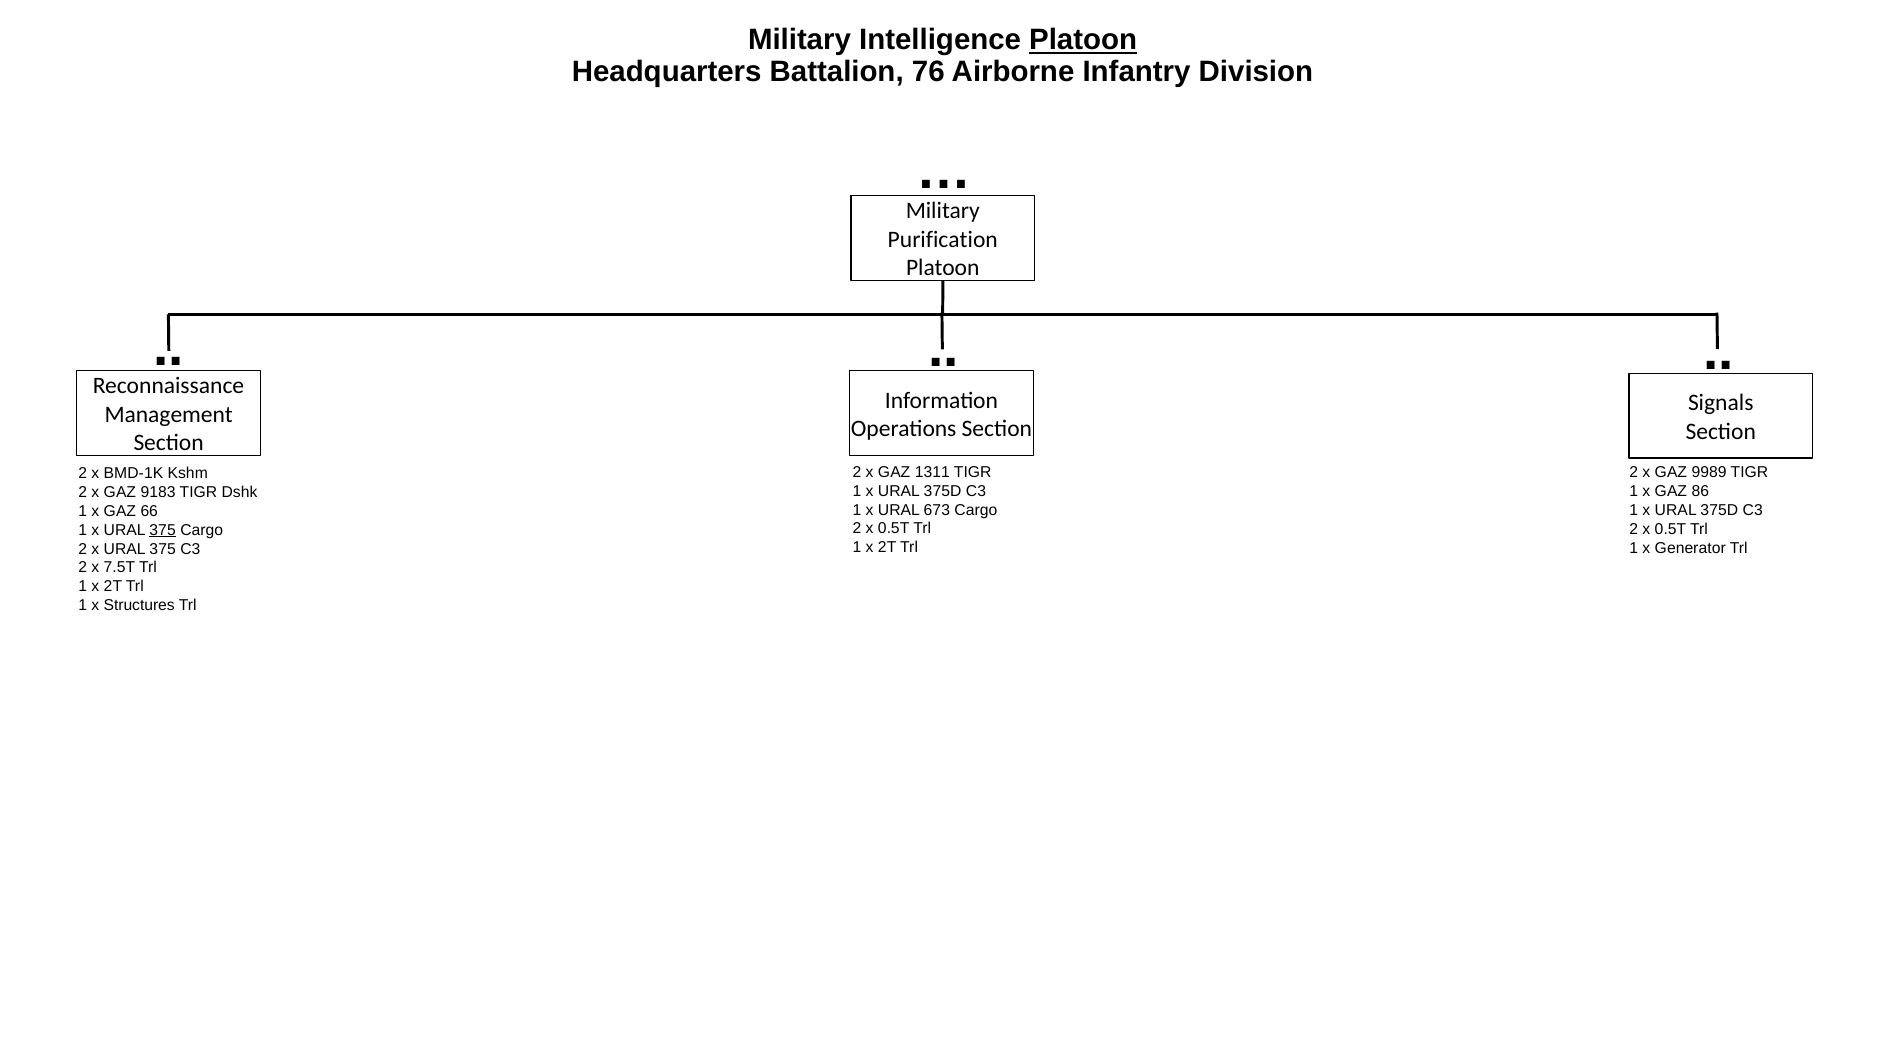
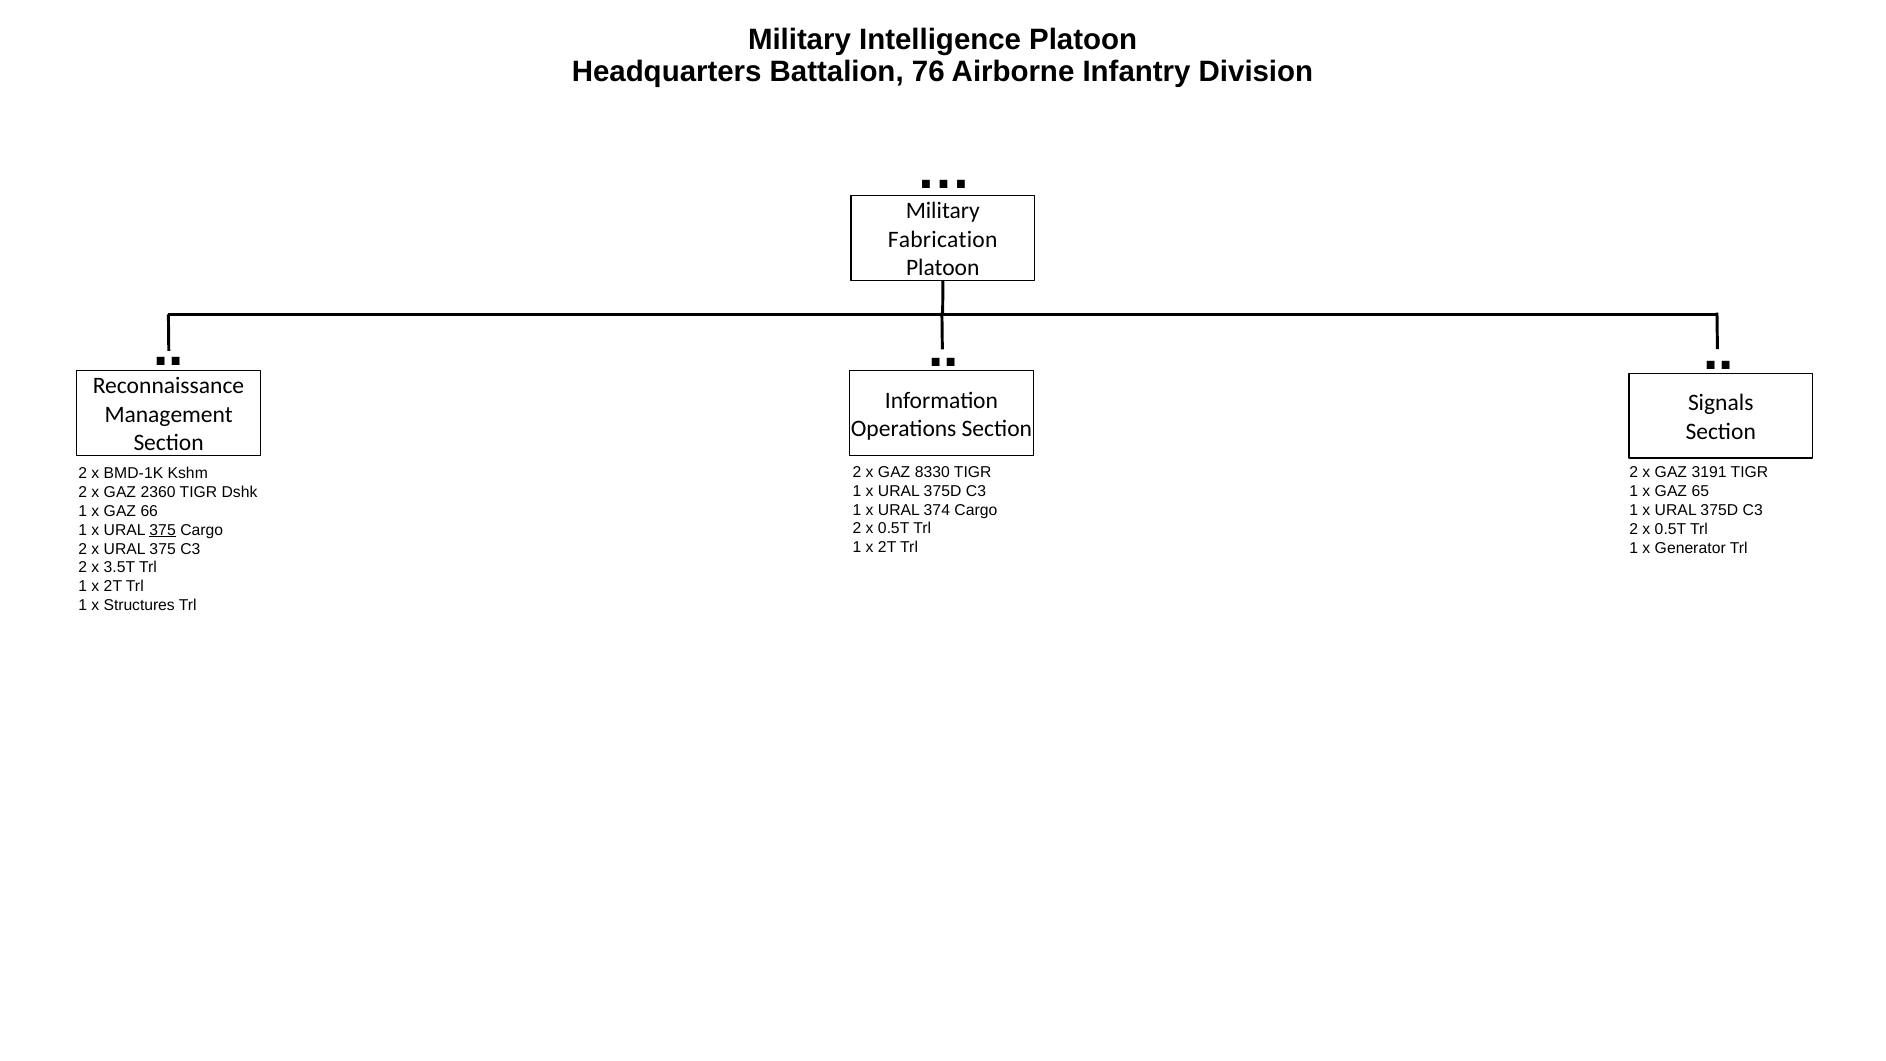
Platoon underline: present -> none (1083, 40)
Purification: Purification -> Fabrication (943, 239)
1311: 1311 -> 8330 (932, 472)
9989: 9989 -> 3191 (1709, 473)
86: 86 -> 65 (1700, 492)
9183: 9183 -> 2360 (158, 492)
673: 673 -> 374 (937, 510)
7.5T: 7.5T -> 3.5T (119, 568)
